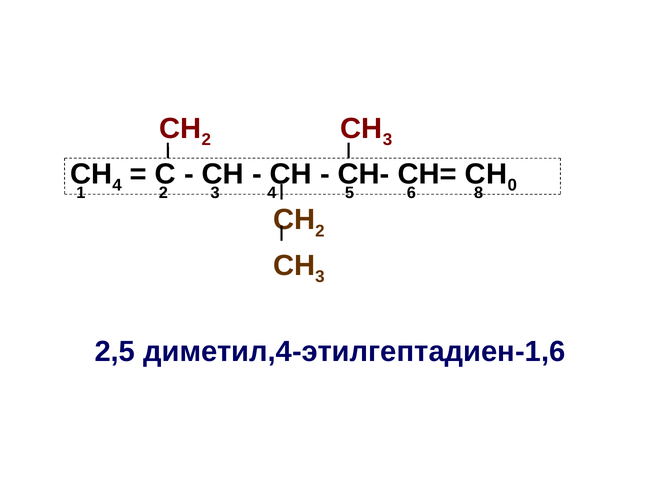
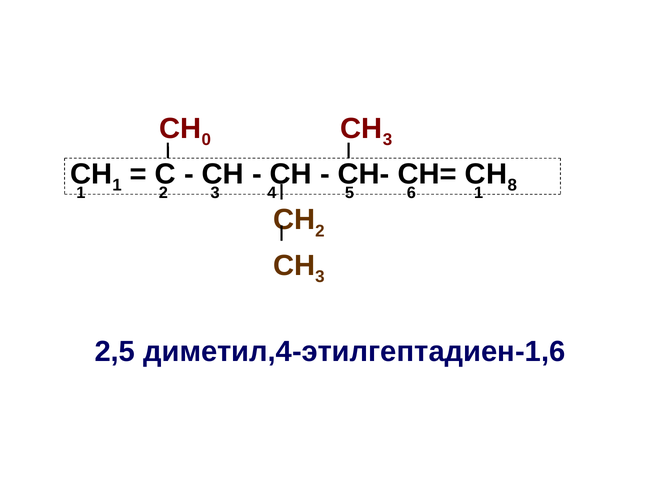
2: 2 -> 0 (206, 140)
СН 4: 4 -> 1 (117, 185)
0: 0 -> 8 (512, 185)
6 8: 8 -> 1 (479, 193)
